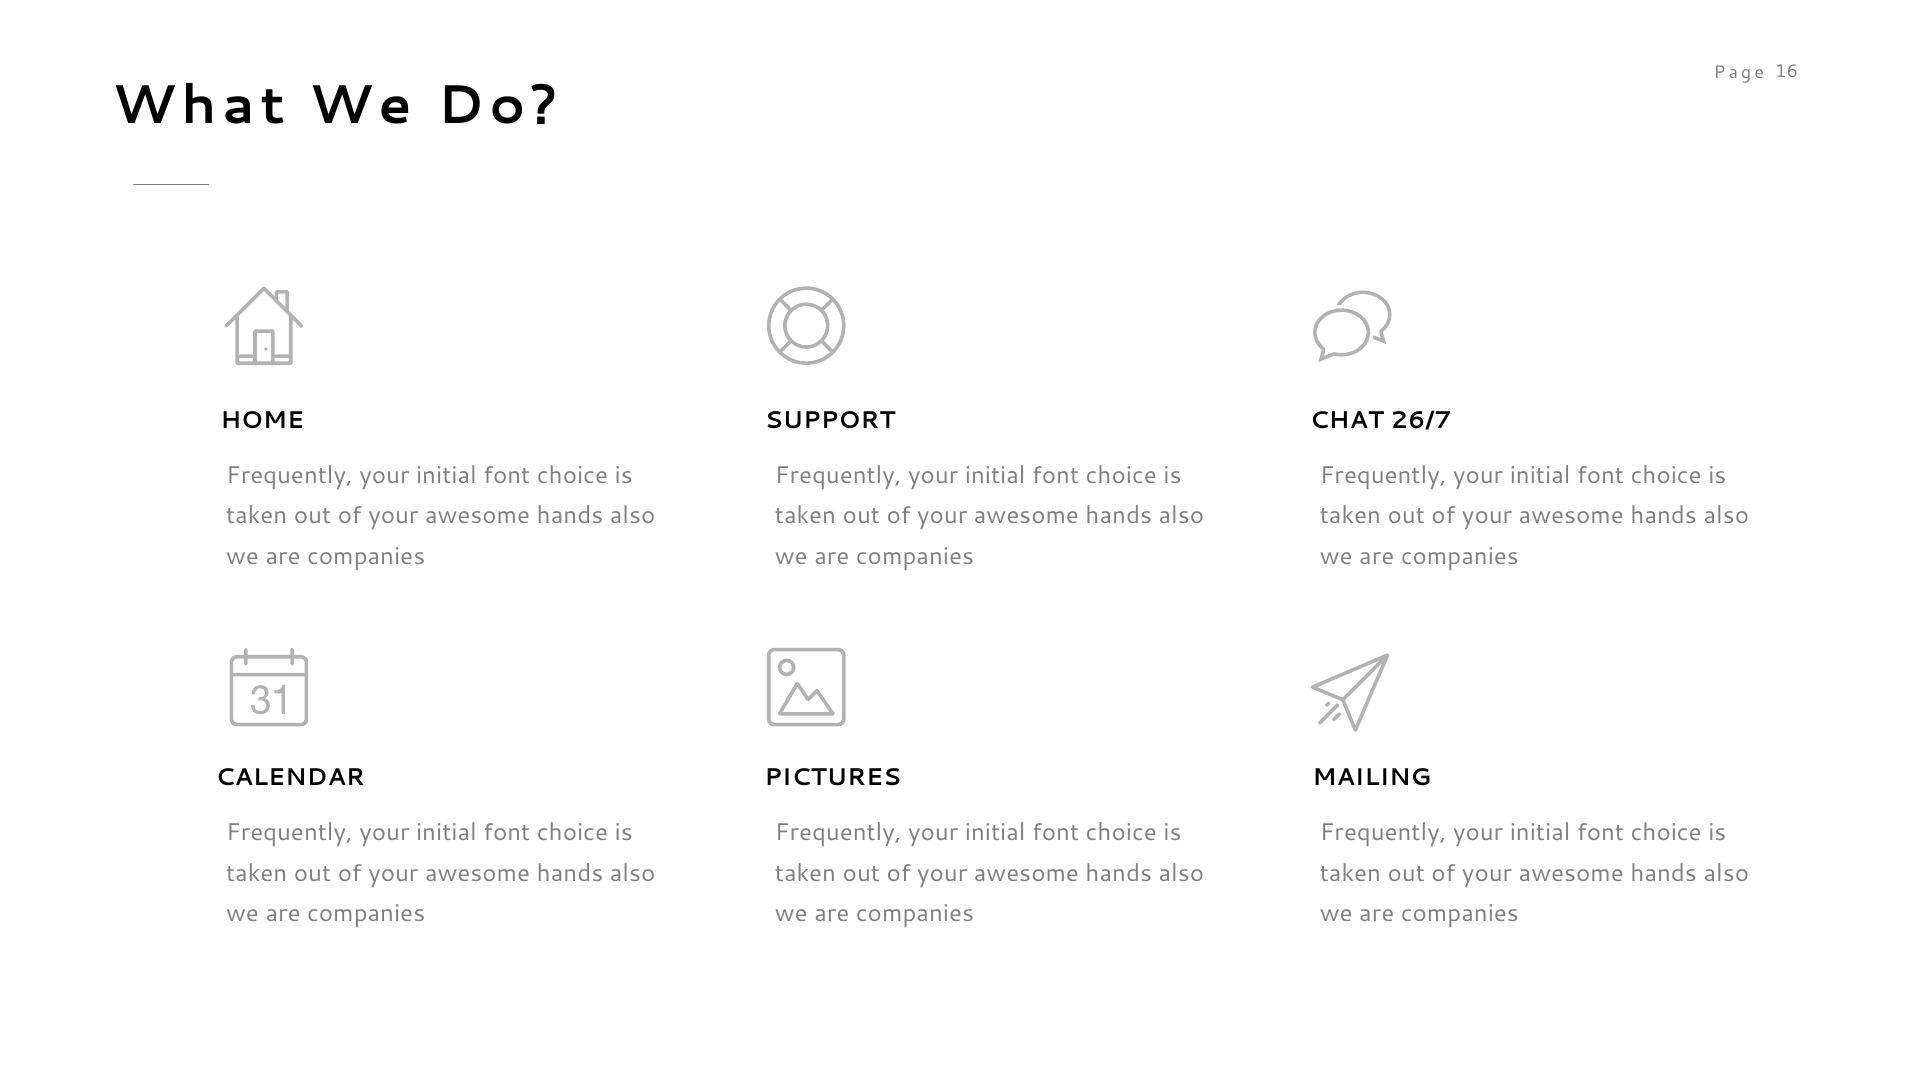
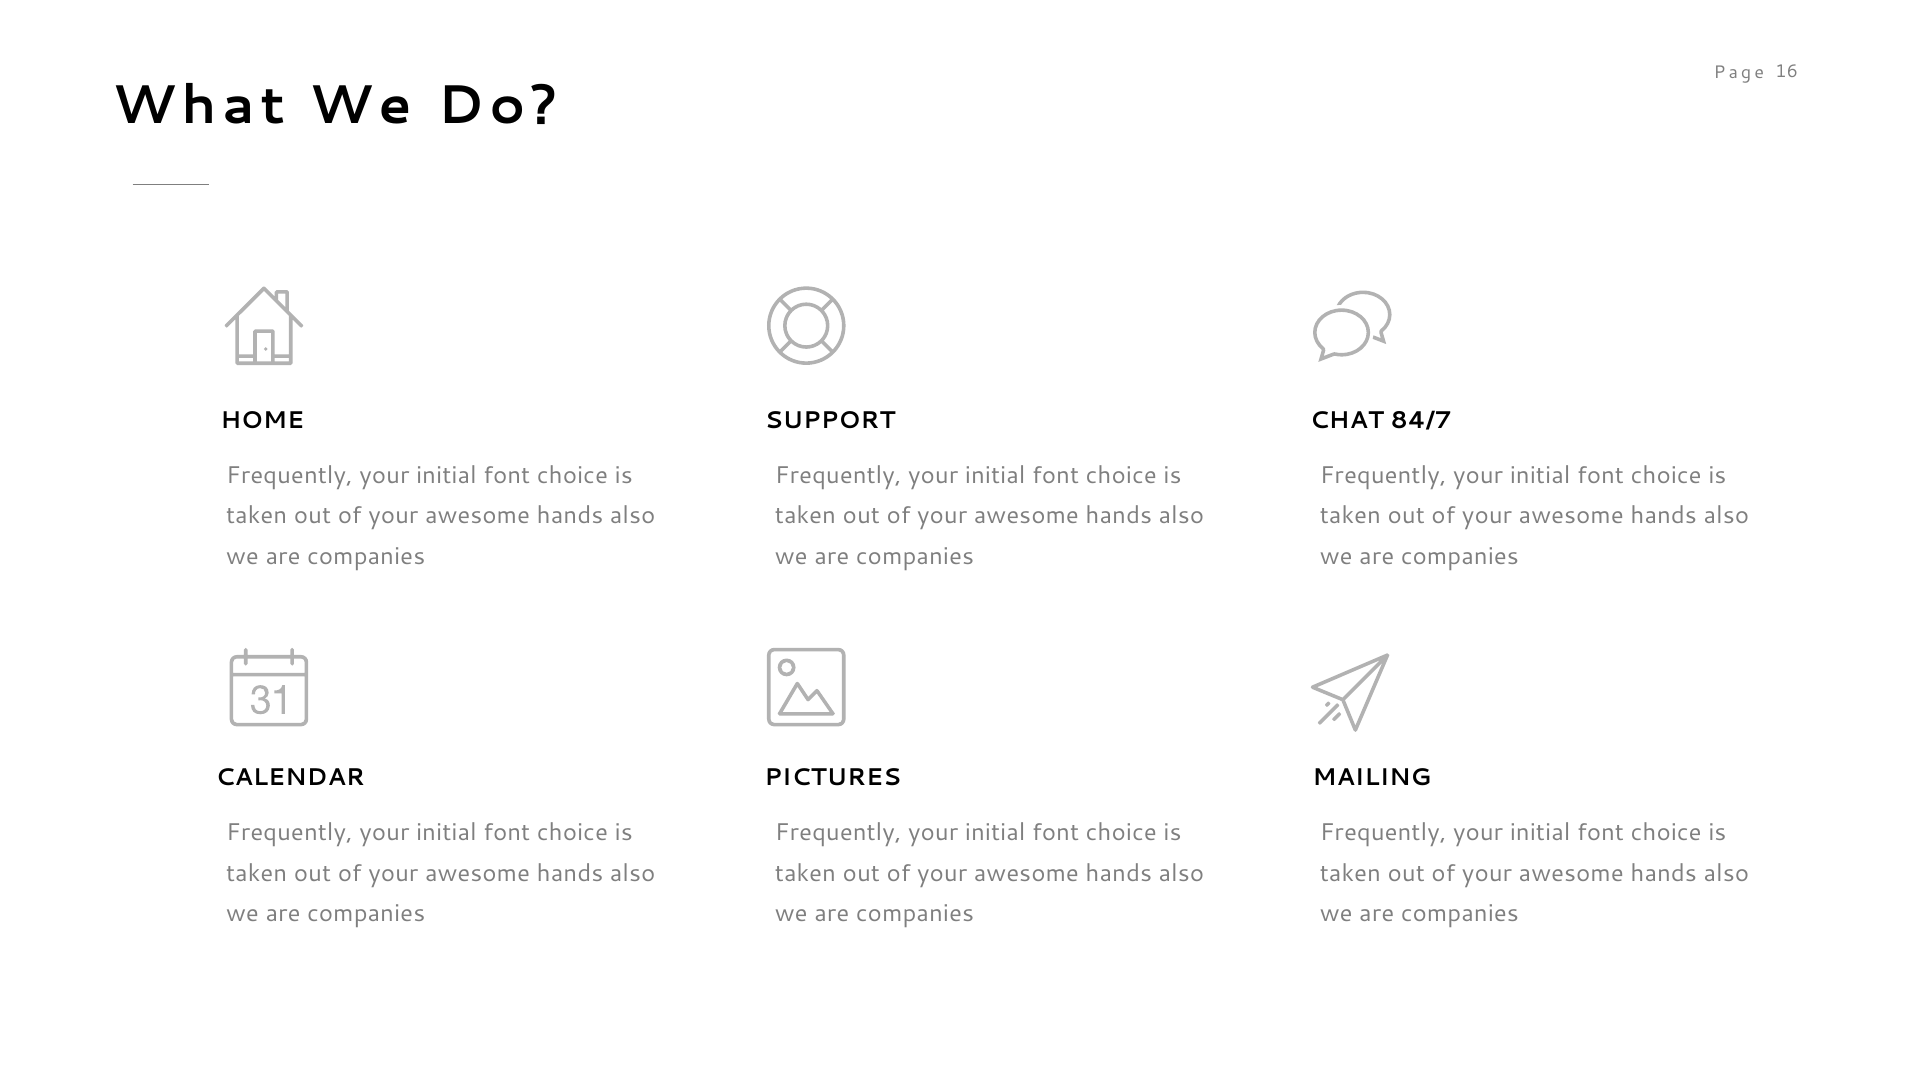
26/7: 26/7 -> 84/7 (1421, 420)
